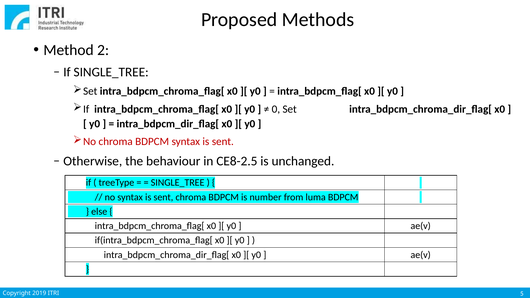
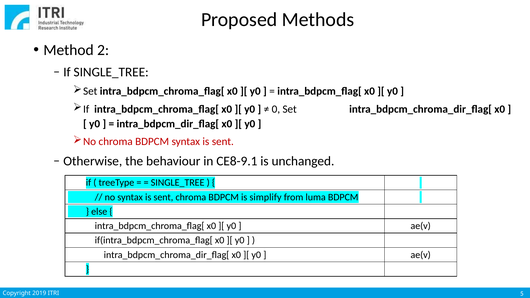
CE8-2.5: CE8-2.5 -> CE8-9.1 (237, 161)
number: number -> simplify (266, 197)
